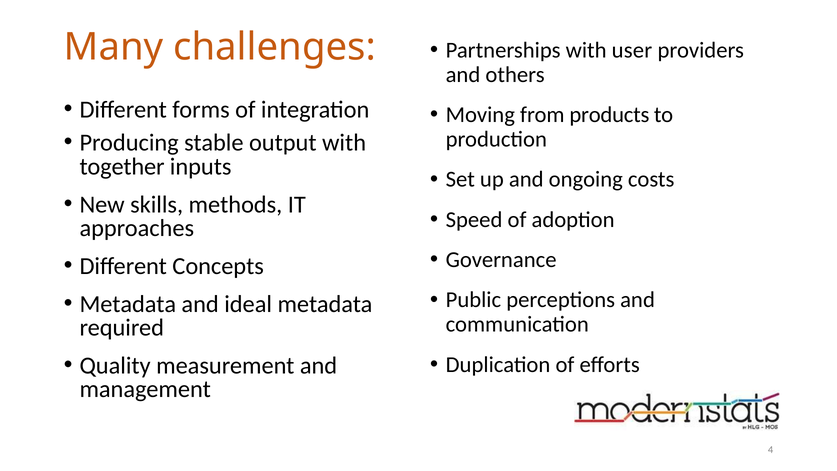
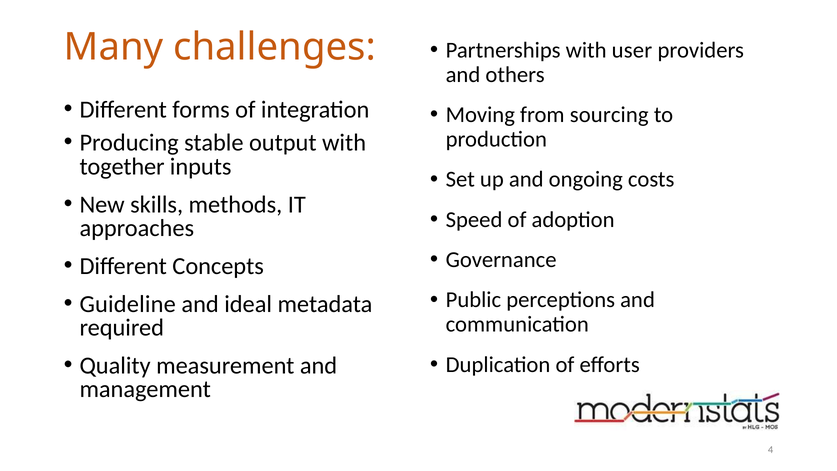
products: products -> sourcing (609, 115)
Metadata: Metadata -> Guideline (128, 304)
